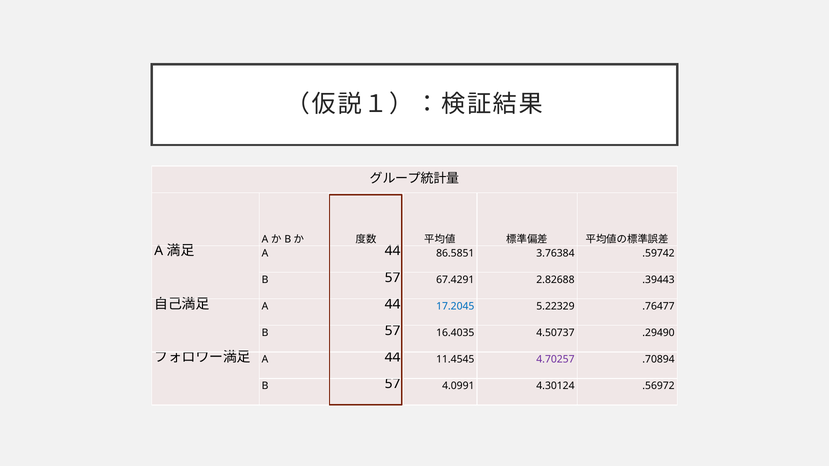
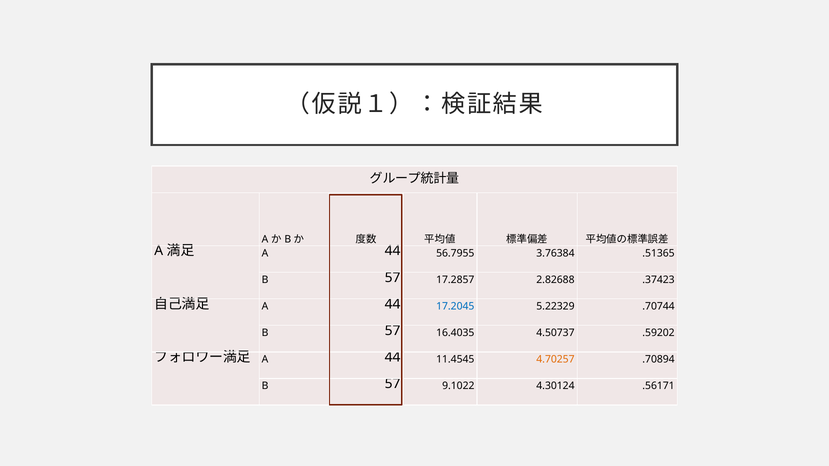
86.5851: 86.5851 -> 56.7955 (455, 253)
.59742: .59742 -> .51365 (658, 253)
67.4291: 67.4291 -> 17.2857 (455, 280)
.39443: .39443 -> .37423 (658, 280)
.76477: .76477 -> .70744 (658, 306)
.29490: .29490 -> .59202 (658, 333)
4.70257 colour: purple -> orange (555, 359)
4.0991: 4.0991 -> 9.1022 (458, 386)
.56972: .56972 -> .56171 (658, 386)
